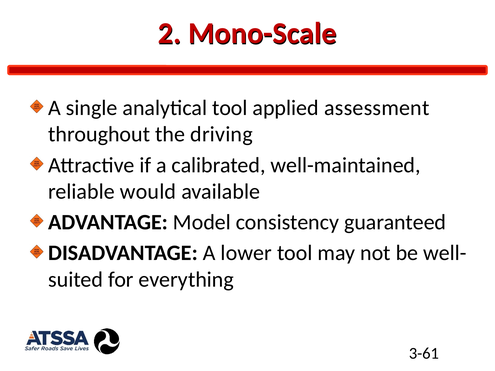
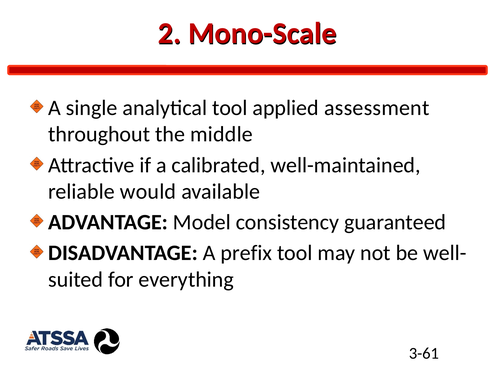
driving: driving -> middle (222, 134)
lower: lower -> prefix (246, 253)
